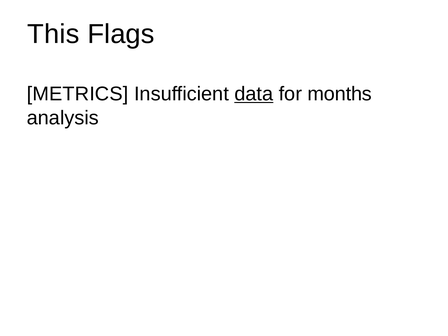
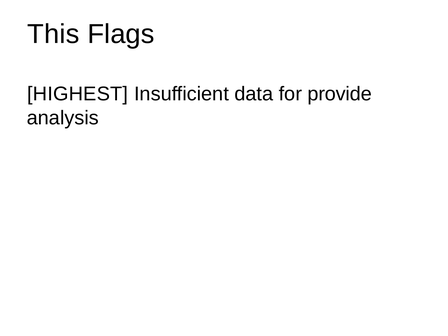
METRICS: METRICS -> HIGHEST (78, 94)
data underline: present -> none (254, 94)
months: months -> provide (340, 94)
